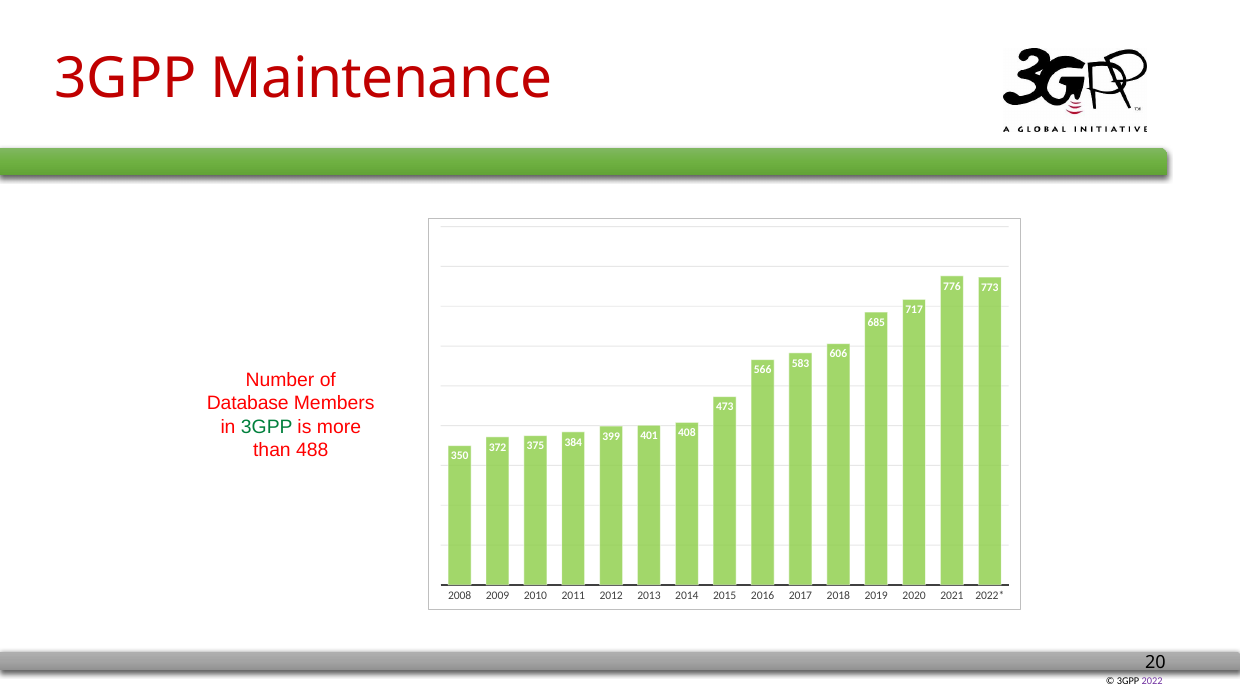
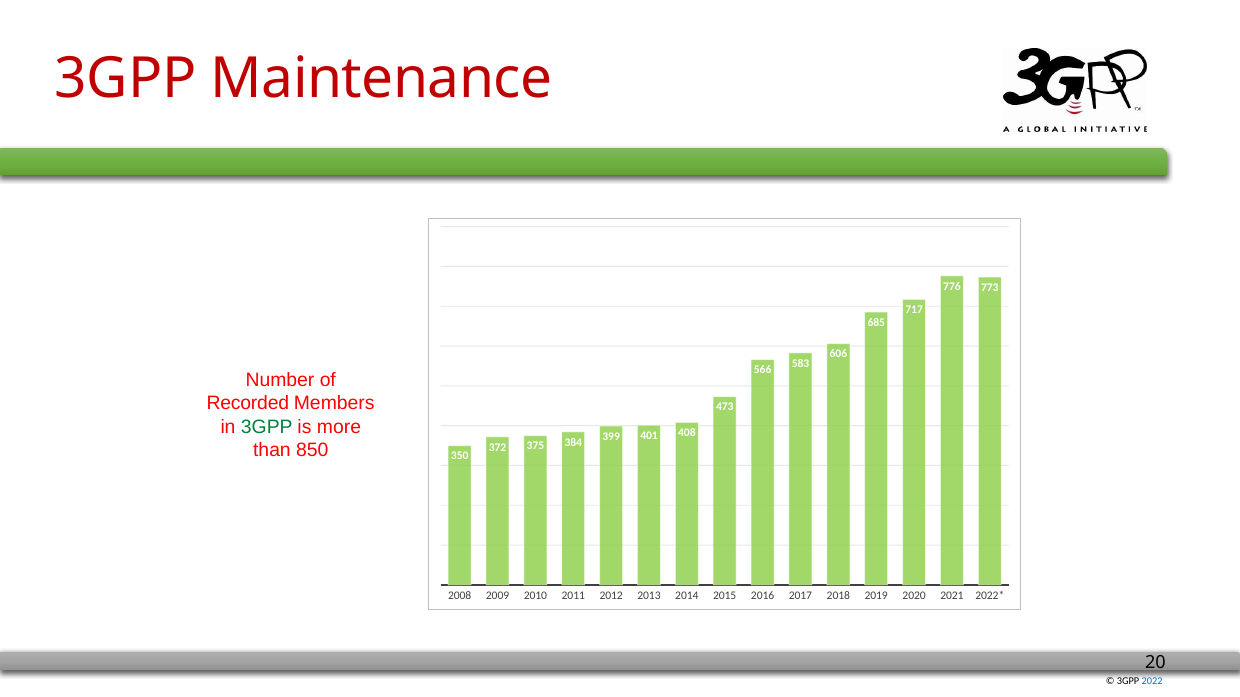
Database: Database -> Recorded (248, 404)
488: 488 -> 850 (312, 450)
2022 colour: purple -> blue (1152, 682)
